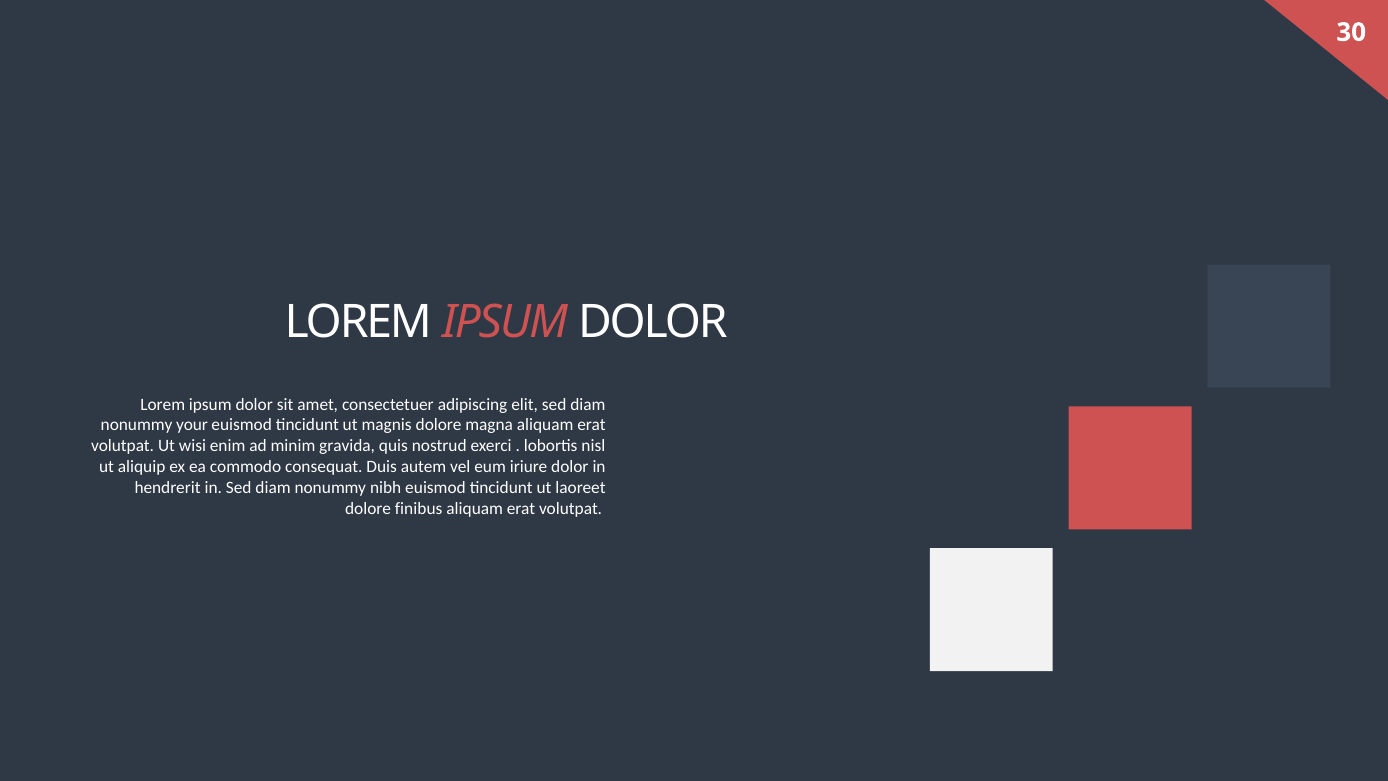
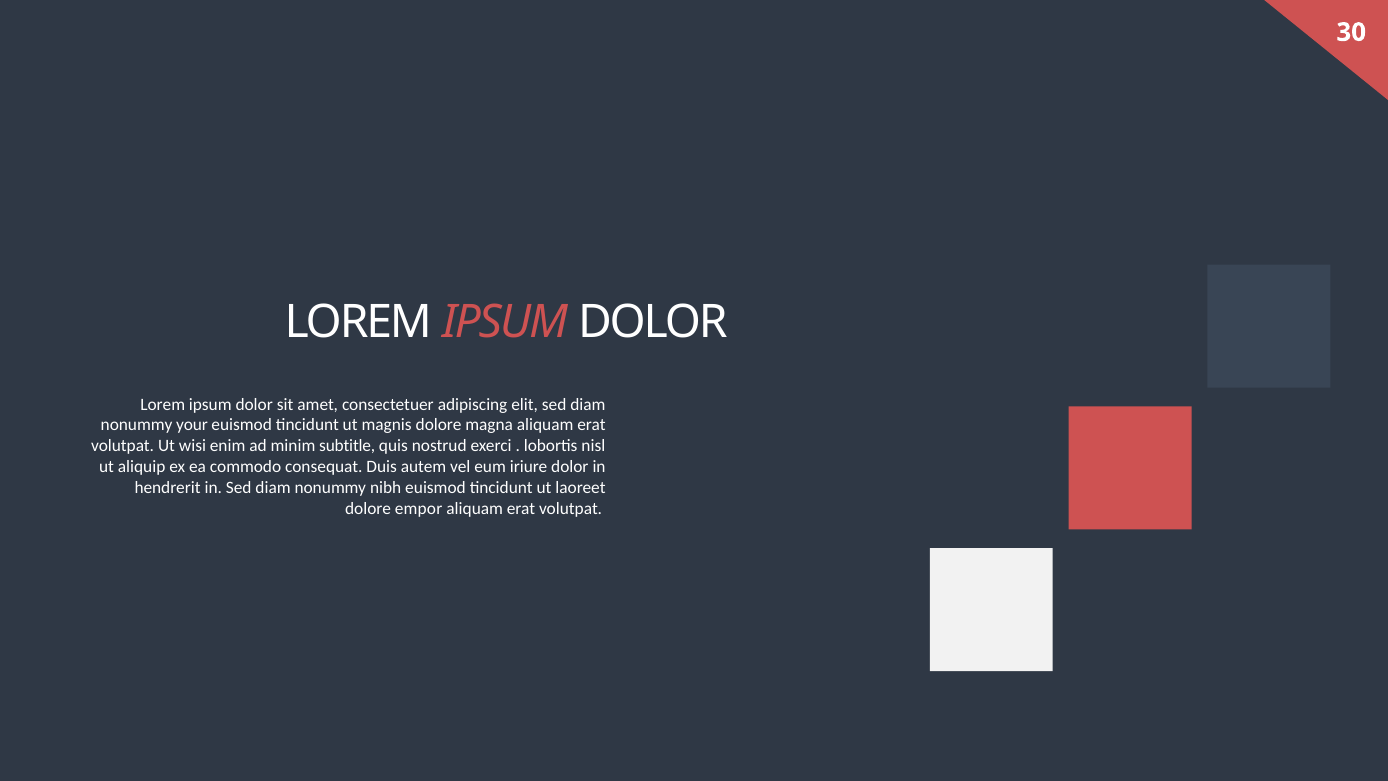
gravida: gravida -> subtitle (347, 446)
finibus: finibus -> empor (419, 508)
